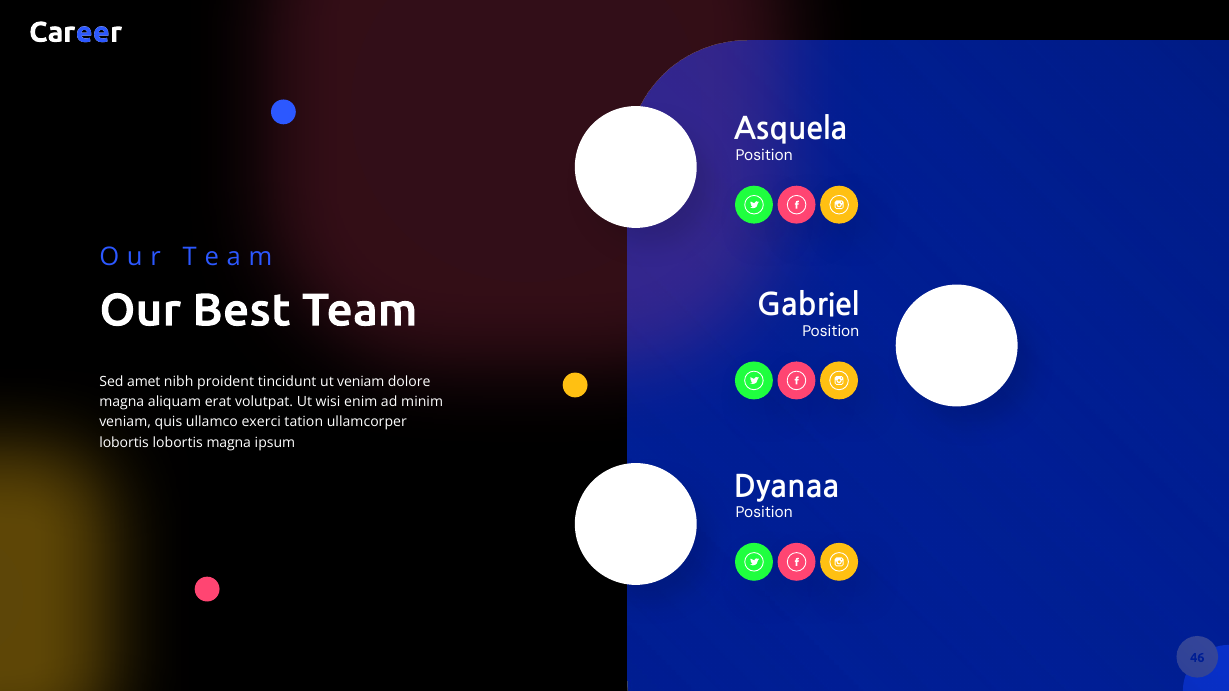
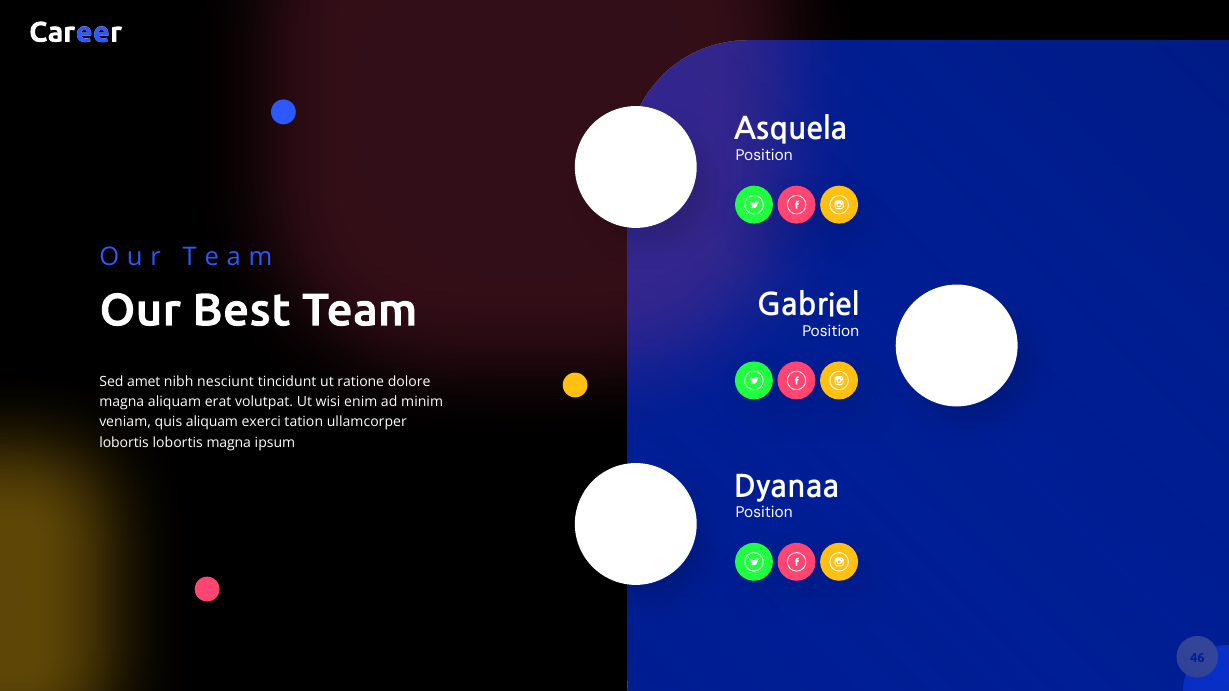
proident: proident -> nesciunt (226, 382)
ut veniam: veniam -> ratione (361, 382)
quis ullamco: ullamco -> aliquam (212, 422)
